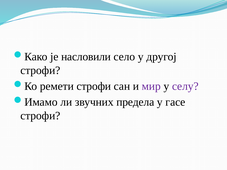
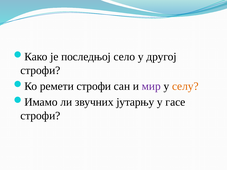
насловили: насловили -> последњој (86, 57)
селу colour: purple -> orange (185, 86)
предела: предела -> јутарњу (135, 102)
